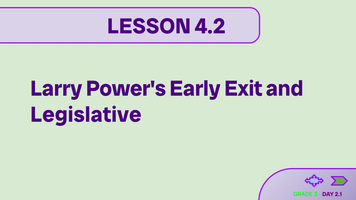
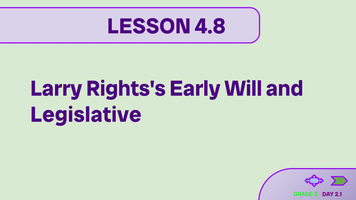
4.2: 4.2 -> 4.8 (210, 26)
Power's: Power's -> Rights's (126, 89)
Exit: Exit -> Will (243, 89)
